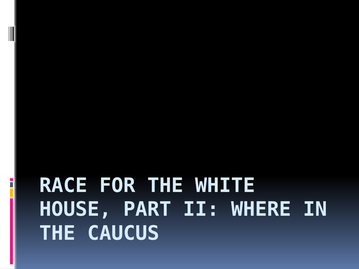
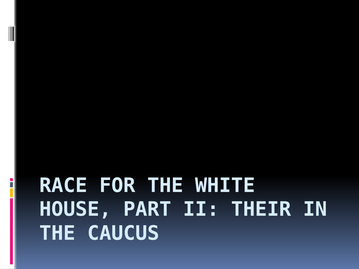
WHERE: WHERE -> THEIR (261, 210)
